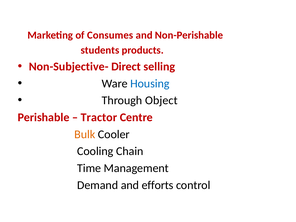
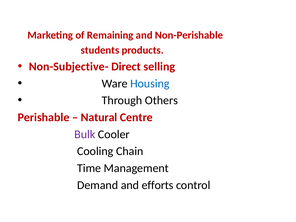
Consumes: Consumes -> Remaining (110, 35)
Object: Object -> Others (161, 100)
Tractor: Tractor -> Natural (99, 117)
Bulk colour: orange -> purple (85, 134)
